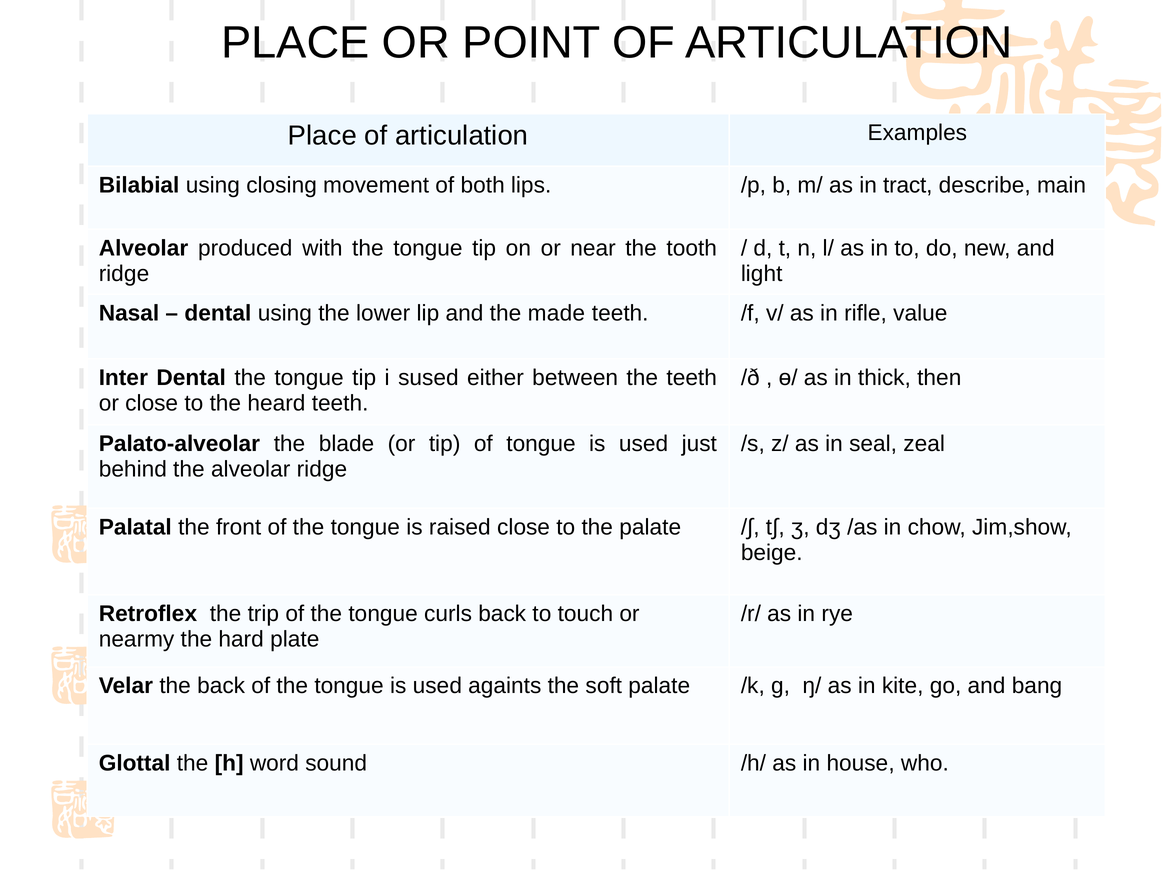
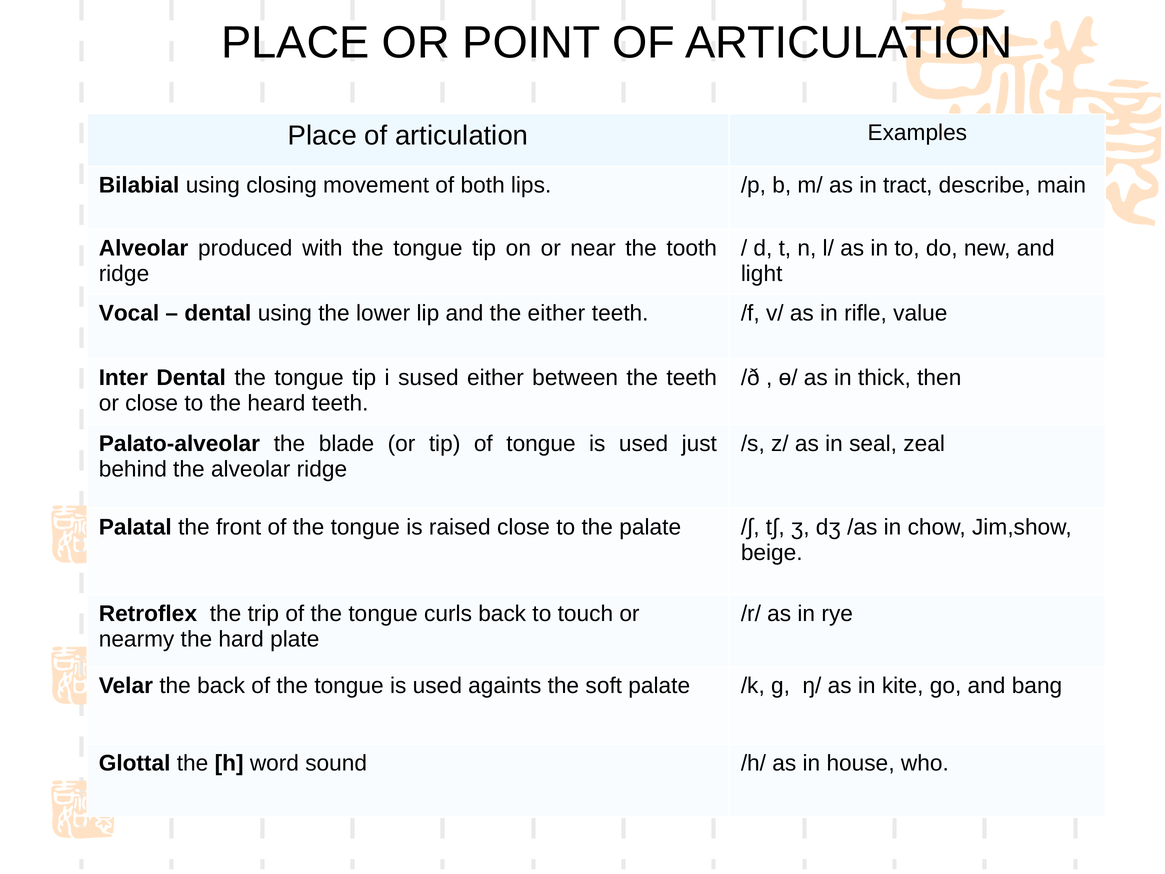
Nasal: Nasal -> Vocal (129, 313)
the made: made -> either (556, 313)
